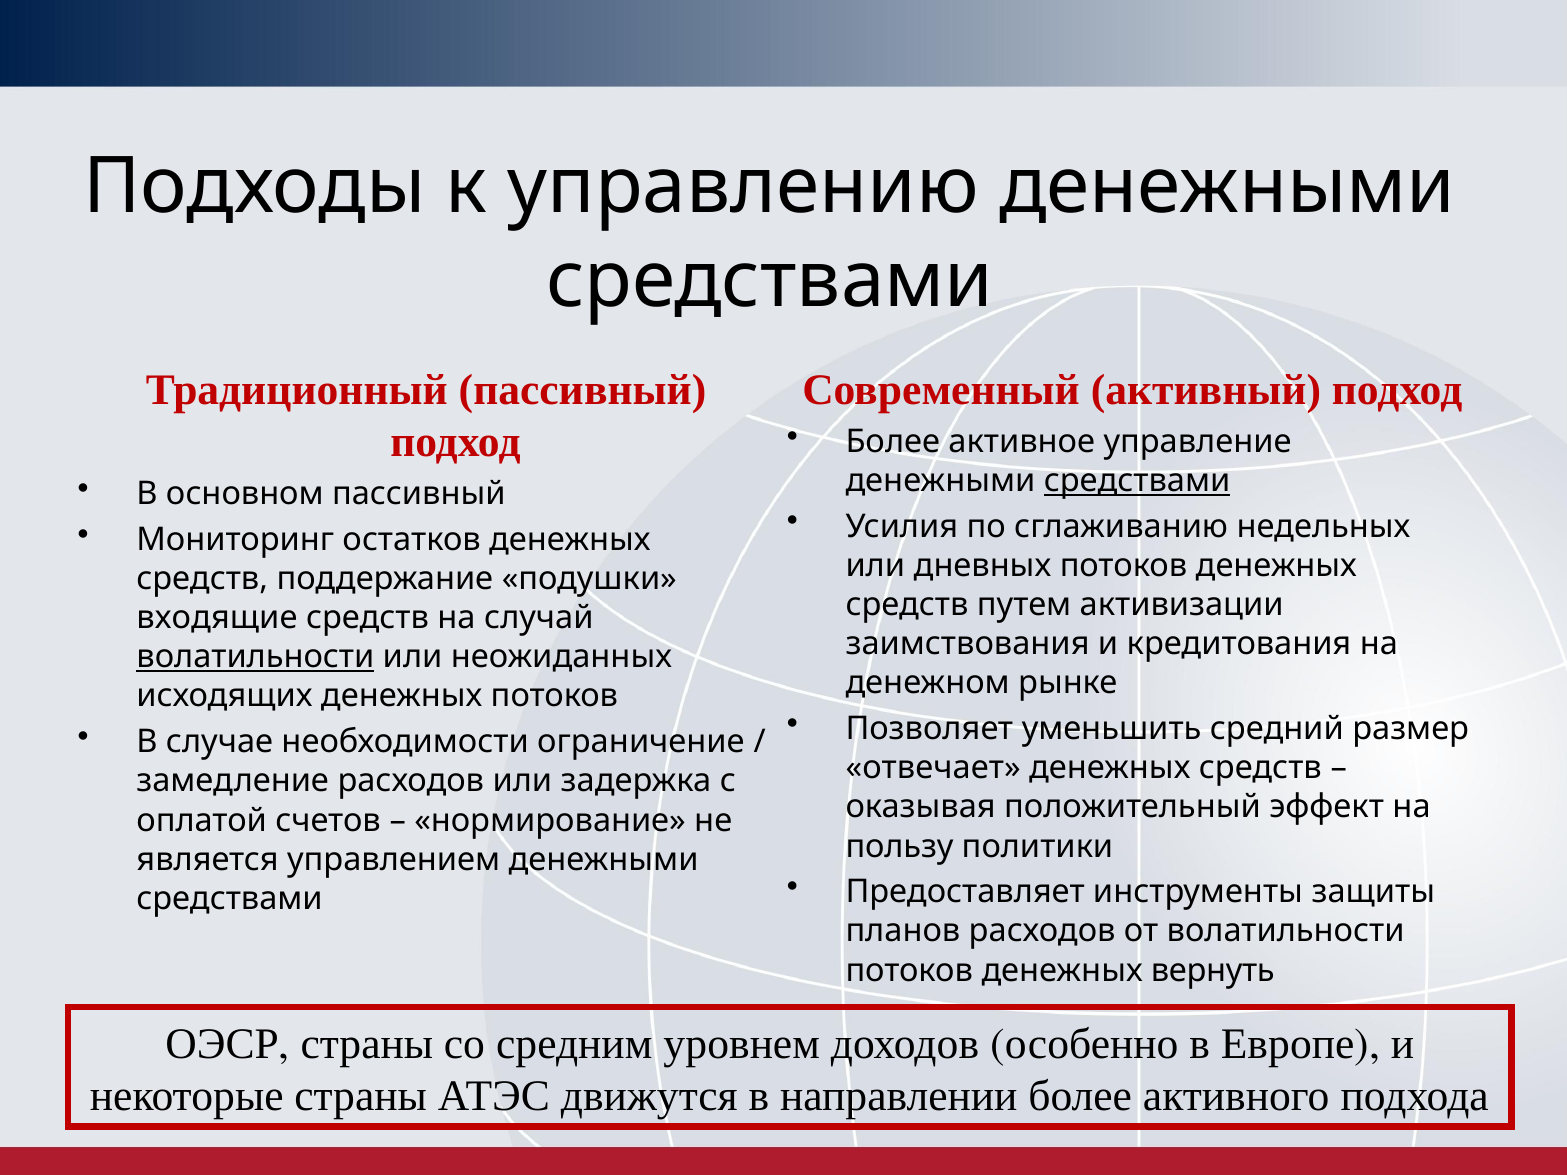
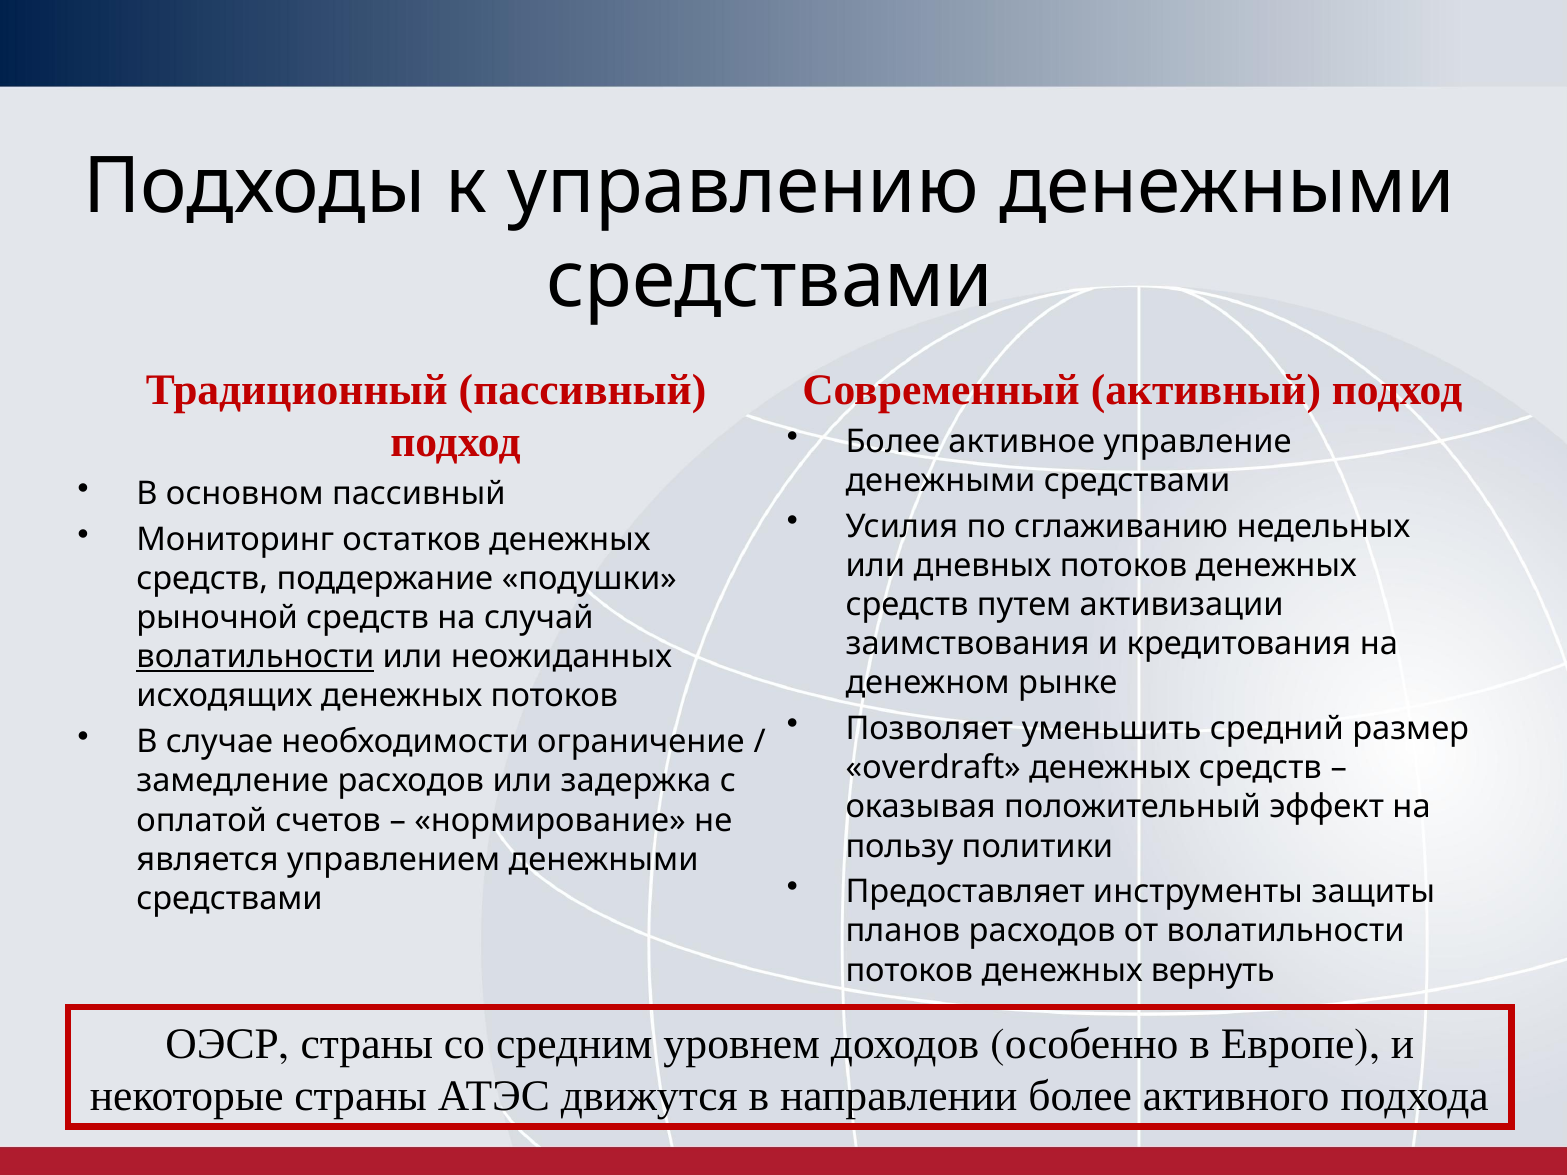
средствами underline: present -> none (1137, 481)
входящие: входящие -> рыночной (217, 618)
отвечает: отвечает -> overdraft (933, 768)
